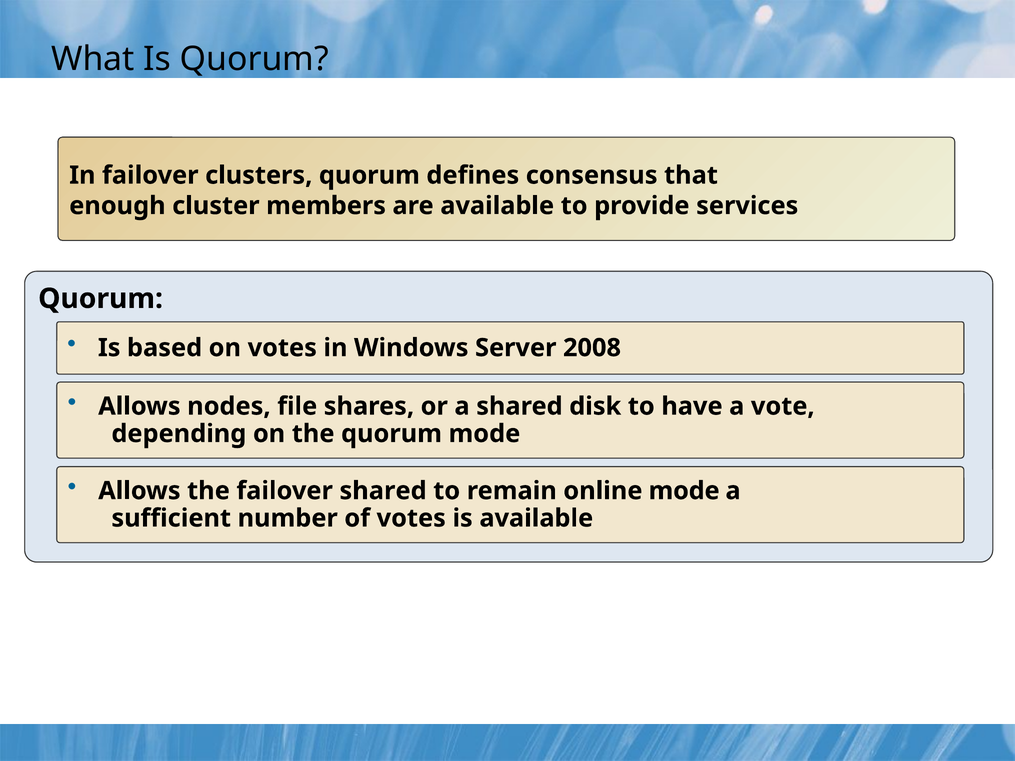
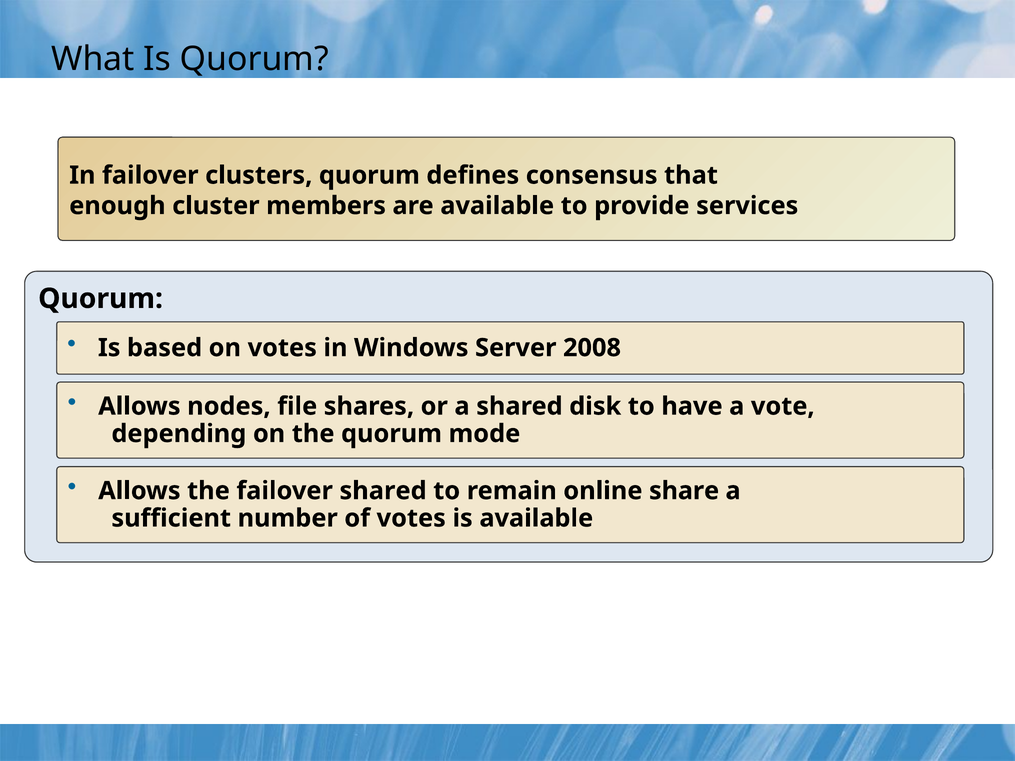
online mode: mode -> share (684, 491)
